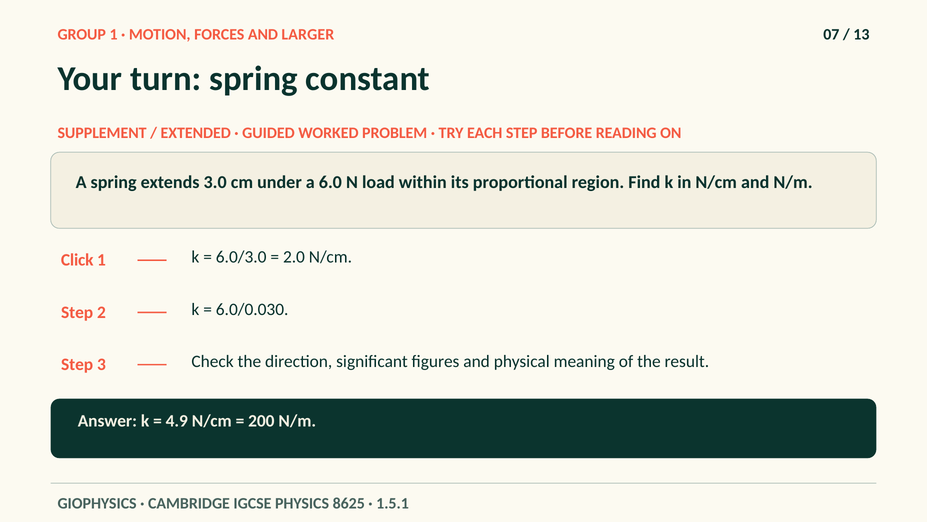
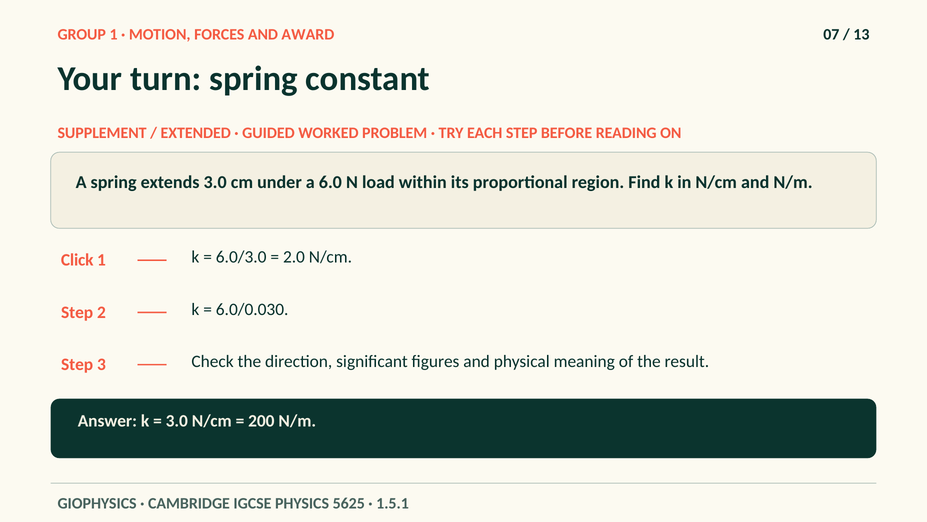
LARGER: LARGER -> AWARD (308, 34)
4.9: 4.9 -> 3.0 (177, 421)
8625: 8625 -> 5625 (349, 503)
